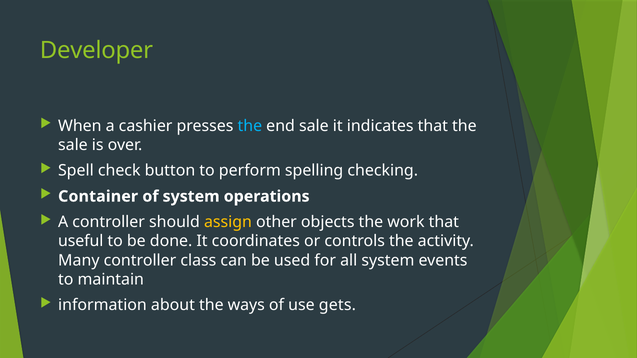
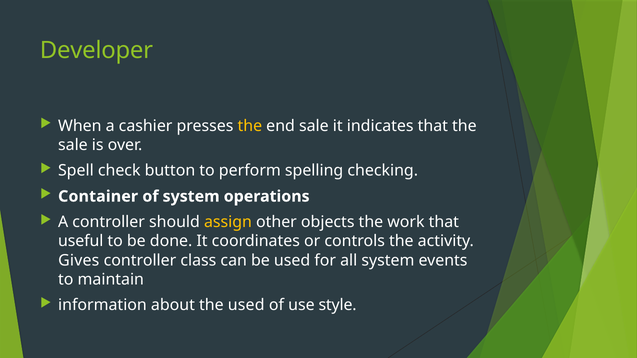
the colour: light blue -> yellow (250, 126)
Many: Many -> Gives (79, 261)
the ways: ways -> used (246, 305)
gets: gets -> style (338, 305)
